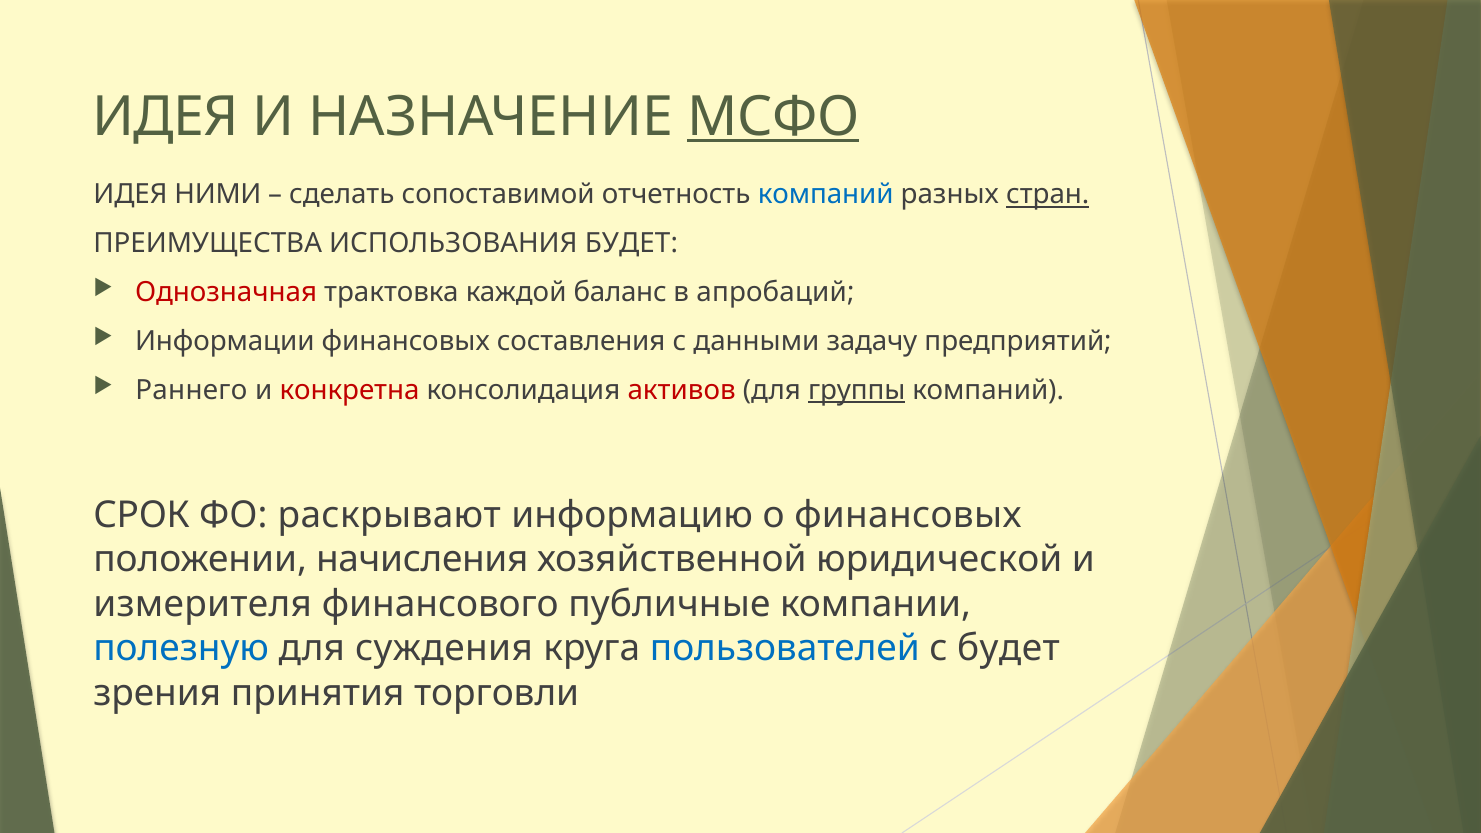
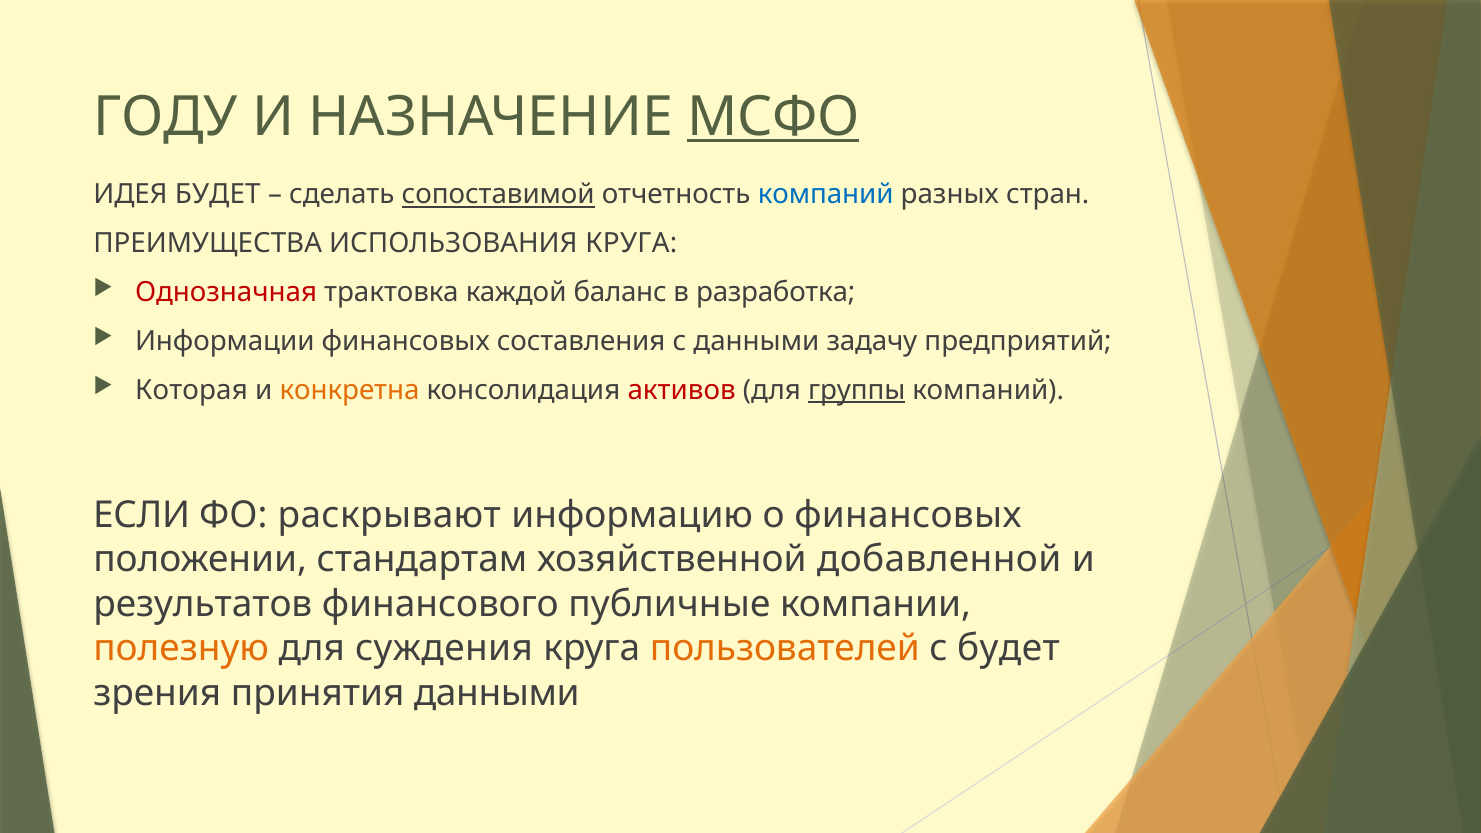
ИДЕЯ: ИДЕЯ -> ГОДУ (166, 117)
ИДЕЯ НИМИ: НИМИ -> БУДЕТ (218, 195)
сопоставимой underline: none -> present (498, 195)
стран underline: present -> none (1048, 195)
ИСПОЛЬЗОВАНИЯ БУДЕТ: БУДЕТ -> КРУГА (631, 244)
апробаций: апробаций -> разработка (776, 292)
Раннего: Раннего -> Которая (191, 390)
конкретна colour: red -> orange (349, 390)
СРОК: СРОК -> ЕСЛИ (142, 515)
начисления: начисления -> стандартам (422, 560)
юридической: юридической -> добавленной (939, 560)
измерителя: измерителя -> результатов (203, 604)
полезную colour: blue -> orange (181, 649)
пользователей colour: blue -> orange (785, 649)
принятия торговли: торговли -> данными (497, 693)
